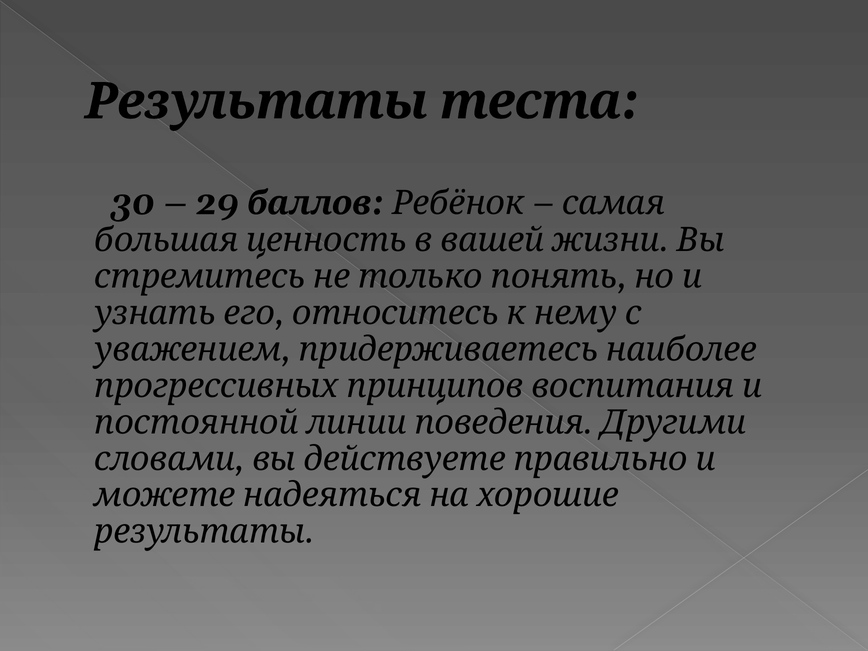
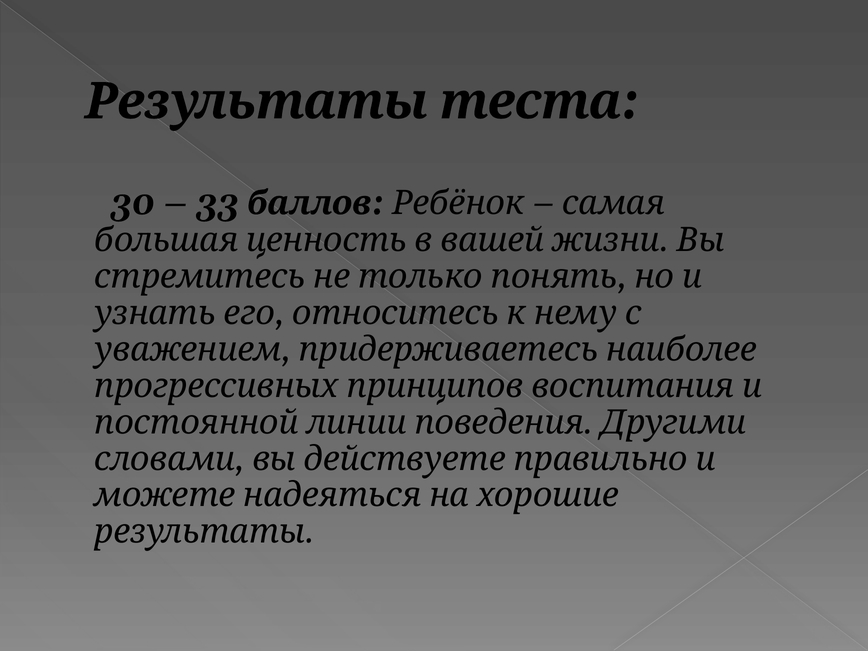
29: 29 -> 33 (217, 203)
